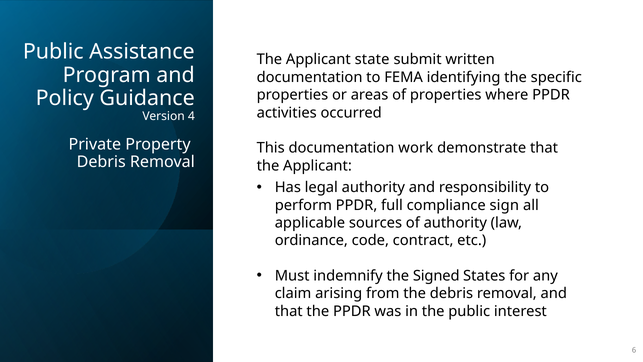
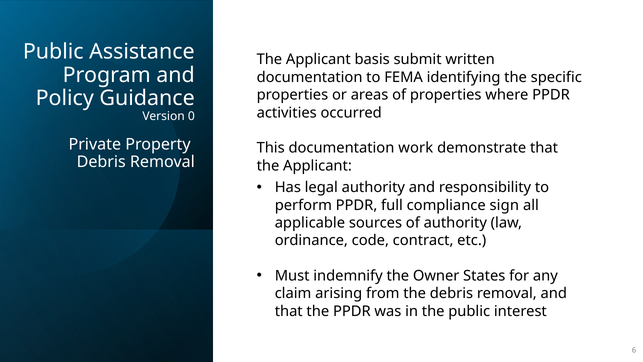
state: state -> basis (372, 60)
4: 4 -> 0 (191, 116)
Signed: Signed -> Owner (436, 276)
